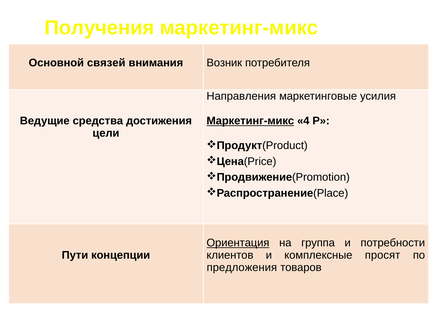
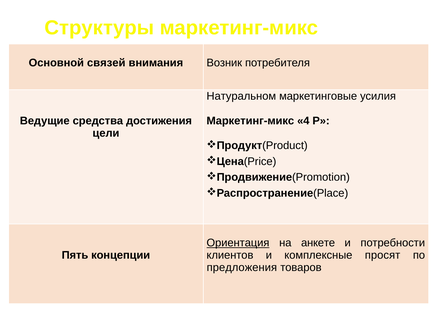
Получения: Получения -> Структуры (99, 28)
Направления: Направления -> Натуральном (241, 96)
Маркетинг-микс underline: present -> none (250, 121)
группа: группа -> анкете (318, 243)
Пути: Пути -> Пять (75, 255)
